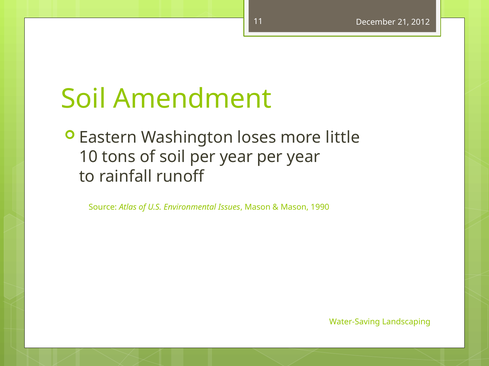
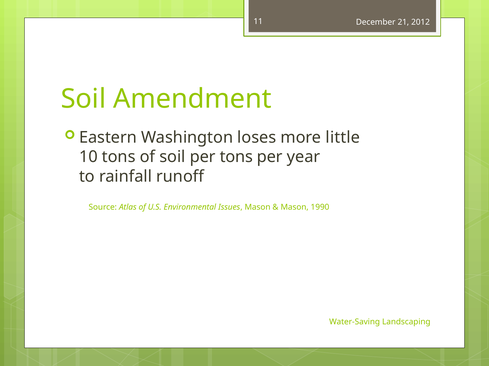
soil per year: year -> tons (236, 157)
